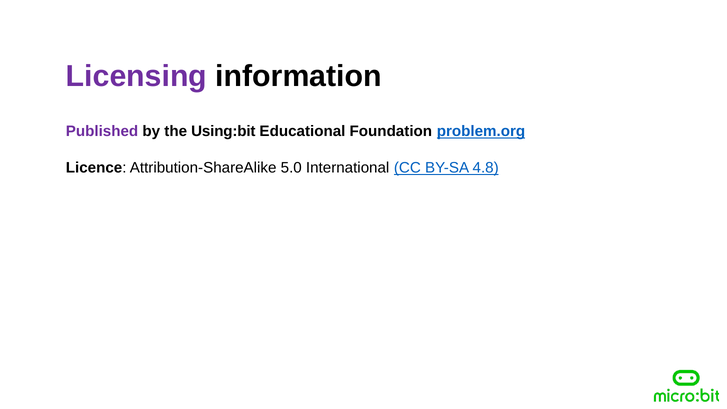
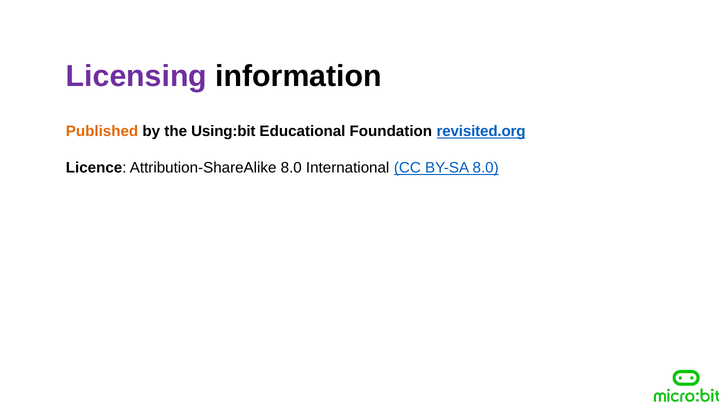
Published colour: purple -> orange (102, 131)
problem.org: problem.org -> revisited.org (481, 131)
Attribution-ShareAlike 5.0: 5.0 -> 8.0 (291, 168)
BY-SA 4.8: 4.8 -> 8.0 (486, 168)
